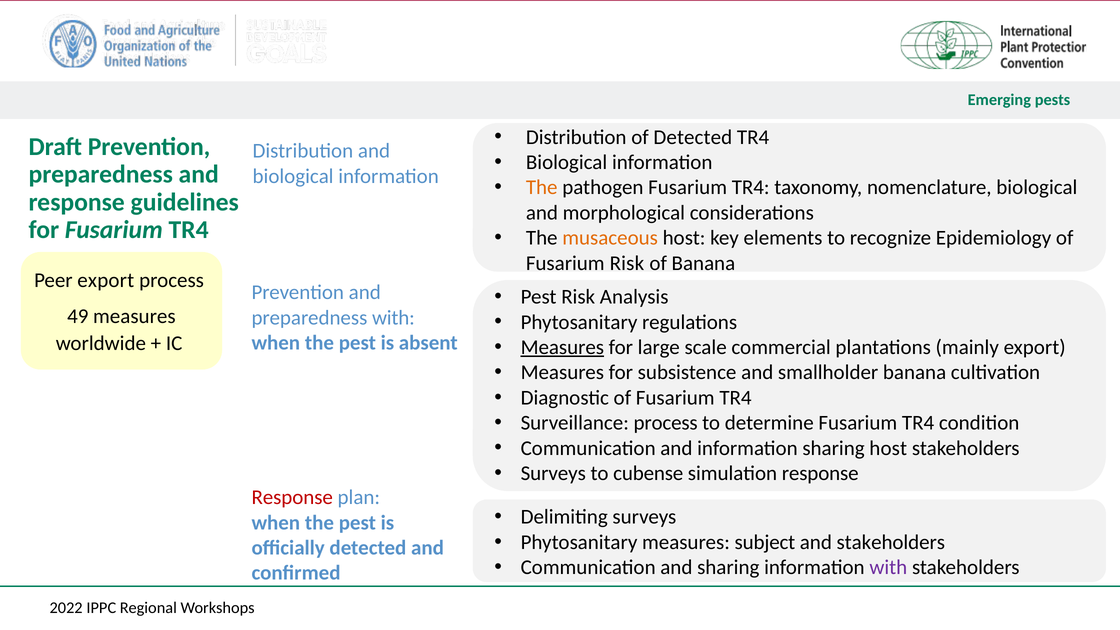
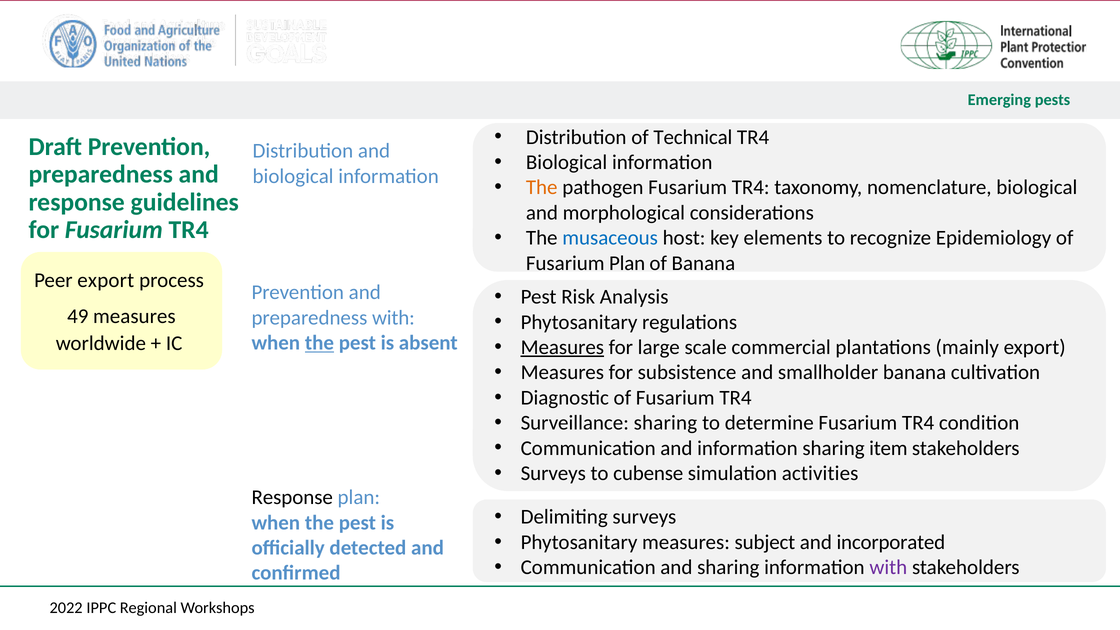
of Detected: Detected -> Technical (693, 137)
musaceous colour: orange -> blue (610, 238)
Fusarium Risk: Risk -> Plan (627, 263)
the underline: none -> present (319, 343)
Surveillance process: process -> sharing (665, 423)
sharing host: host -> item (888, 448)
simulation response: response -> activities (820, 473)
Response colour: red -> black (292, 497)
and stakeholders: stakeholders -> incorporated (891, 542)
